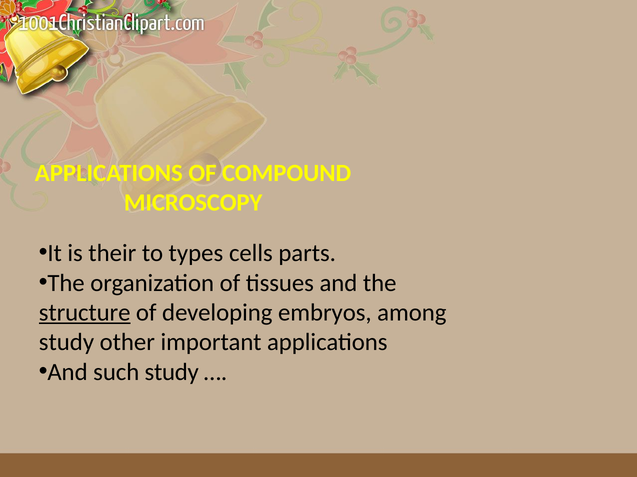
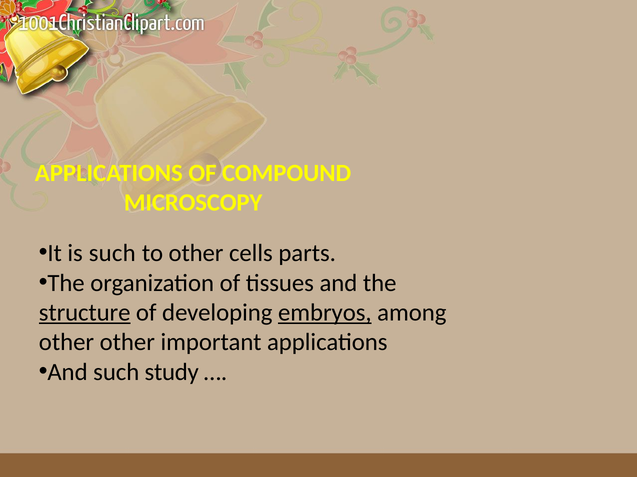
is their: their -> such (112, 254)
to types: types -> other (196, 254)
embryos underline: none -> present (325, 313)
study: study -> other (66, 343)
